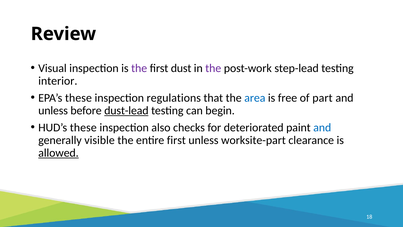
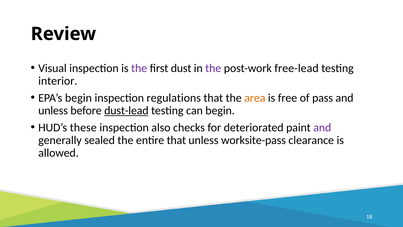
step-lead: step-lead -> free-lead (297, 68)
EPA’s these: these -> begin (78, 98)
area colour: blue -> orange (255, 98)
part: part -> pass (323, 98)
and colour: blue -> purple (322, 127)
visible: visible -> sealed (100, 140)
entire first: first -> that (176, 140)
worksite-part: worksite-part -> worksite-pass (254, 140)
allowed underline: present -> none (58, 153)
